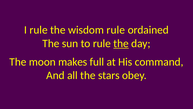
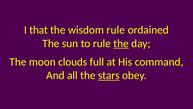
I rule: rule -> that (39, 30)
makes: makes -> clouds (73, 62)
stars underline: none -> present (109, 75)
